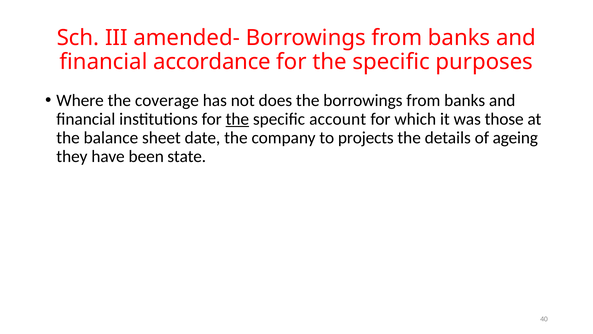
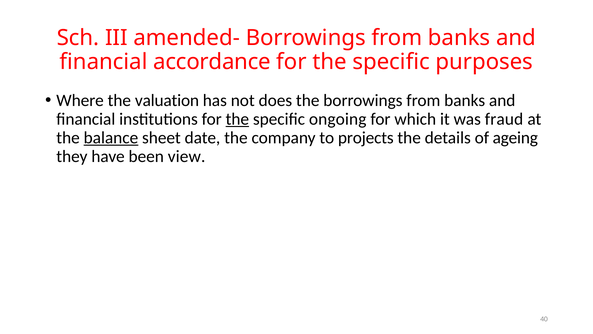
coverage: coverage -> valuation (167, 100)
account: account -> ongoing (338, 119)
those: those -> fraud (504, 119)
balance underline: none -> present (111, 138)
state: state -> view (187, 156)
